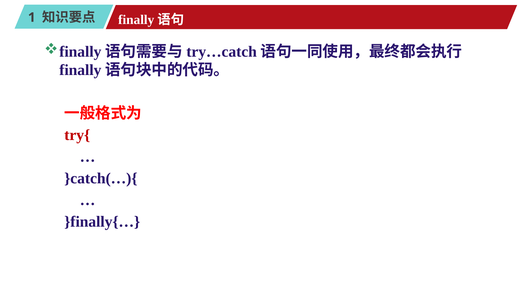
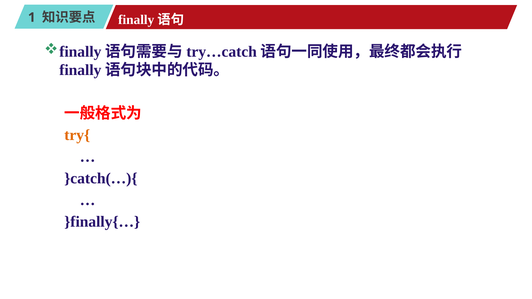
try{ colour: red -> orange (77, 135)
